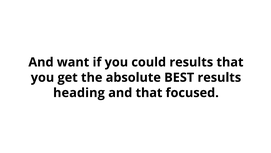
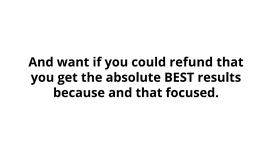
could results: results -> refund (191, 62)
heading: heading -> because (79, 93)
